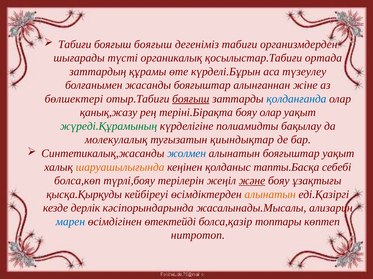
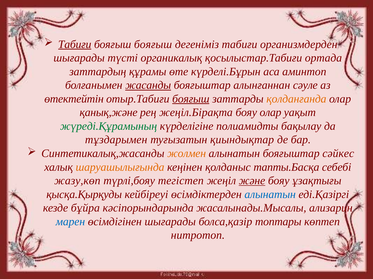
Табиғи underline: none -> present (75, 44)
түзеулеу: түзеулеу -> аминтоп (304, 72)
жасанды underline: none -> present (148, 85)
жіне: жіне -> сәуле (305, 85)
бөлшектері: бөлшектері -> өтектейтін (74, 99)
қолданғанда colour: blue -> orange (296, 99)
қанық,жазу: қанық,жазу -> қанық,және (109, 113)
теріні.Бірақта: теріні.Бірақта -> жеңіл.Бірақта (196, 113)
молекулалық: молекулалық -> тұздарымен (116, 140)
жолмен colour: blue -> orange (187, 154)
бояғыштар уақыт: уақыт -> сәйкес (338, 154)
болса,көп: болса,көп -> жазу,көп (77, 181)
терілерін: терілерін -> тегістеп (181, 181)
алынатын colour: orange -> blue (270, 195)
дерлік: дерлік -> бұйра (85, 208)
өсімдігінен өтектейді: өтектейді -> шығарады (170, 222)
